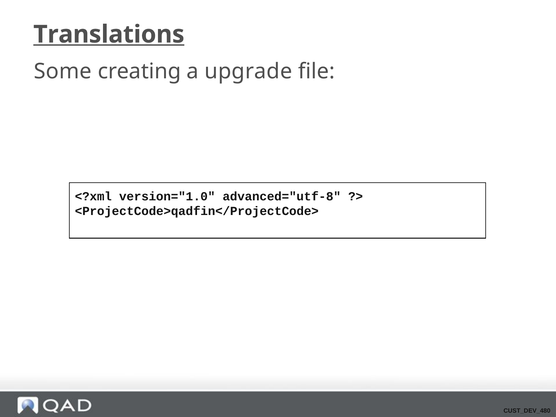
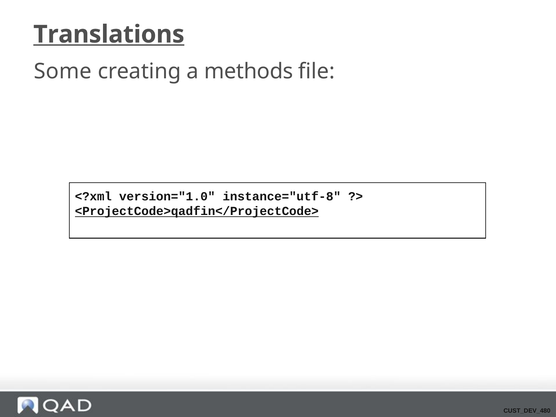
upgrade: upgrade -> methods (249, 71)
advanced="utf-8: advanced="utf-8 -> instance="utf-8 (282, 196)
<ProjectCode>qadfin</ProjectCode> underline: none -> present (197, 211)
